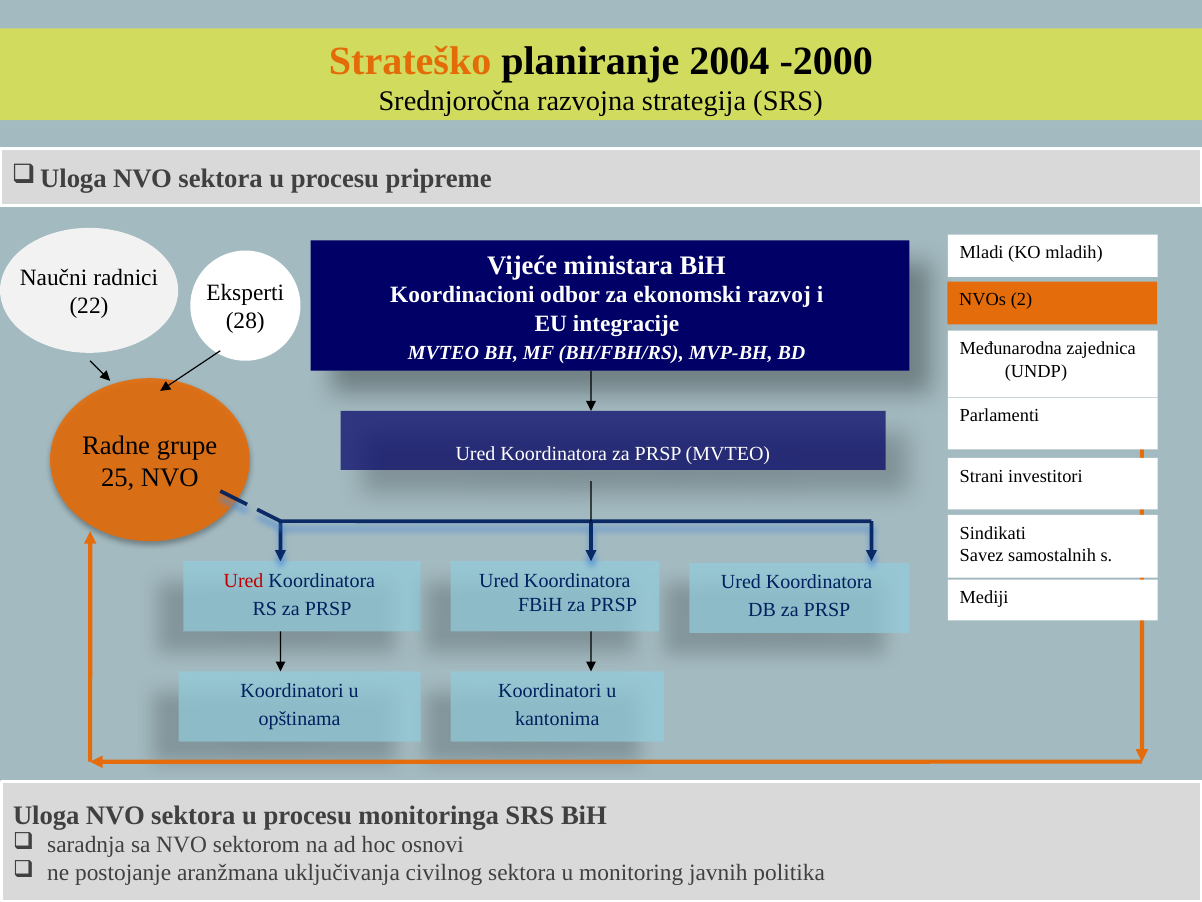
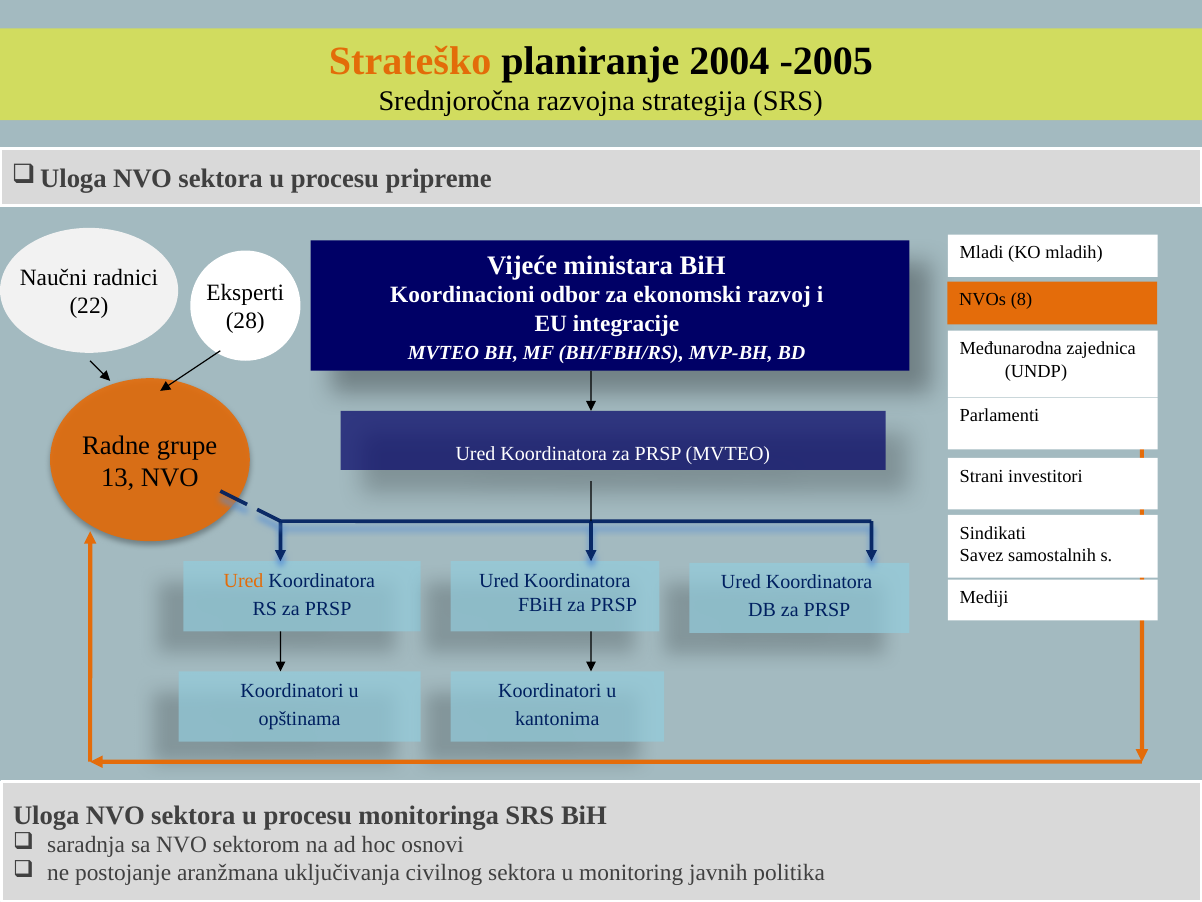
-2000: -2000 -> -2005 (826, 61)
2: 2 -> 8 (1021, 300)
25: 25 -> 13 (118, 477)
Ured colour: red -> orange (244, 580)
